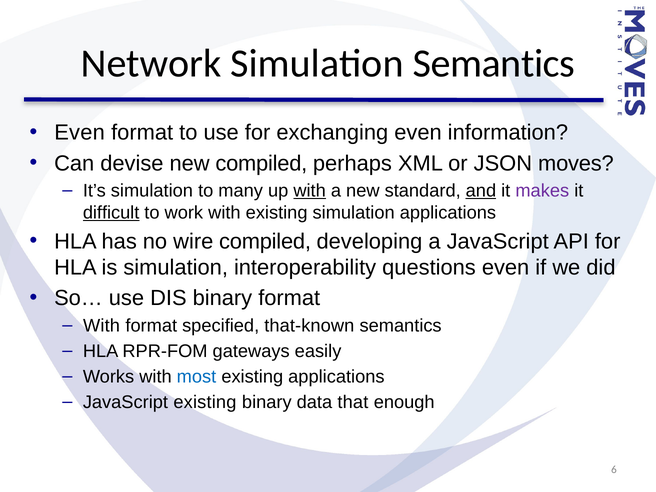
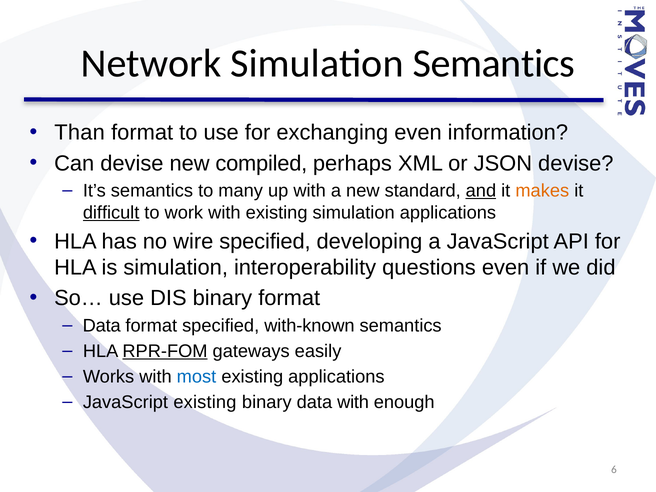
Even: Even -> Than (80, 133)
JSON moves: moves -> devise (576, 163)
It’s simulation: simulation -> semantics (152, 191)
with underline: present -> none (310, 191)
makes colour: purple -> orange (542, 191)
wire compiled: compiled -> specified (265, 241)
With: With -> Data (102, 326)
that-known: that-known -> with-known (309, 326)
RPR-FOM underline: none -> present (165, 351)
data that: that -> with (353, 402)
